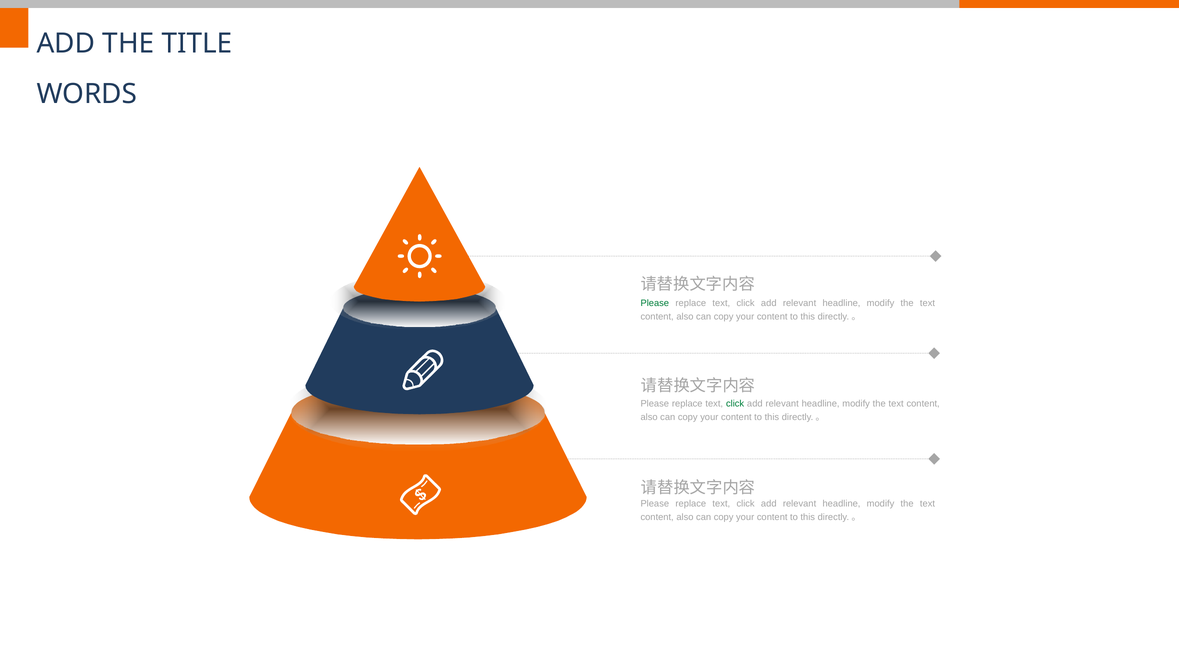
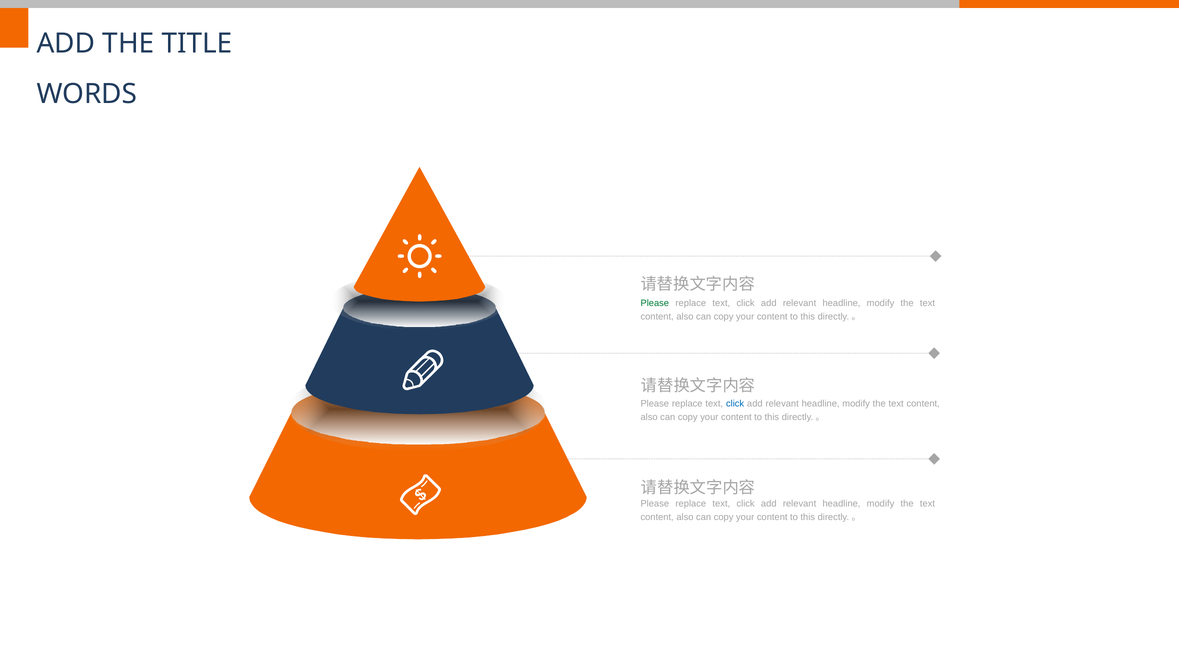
click colour: green -> blue (735, 404)
